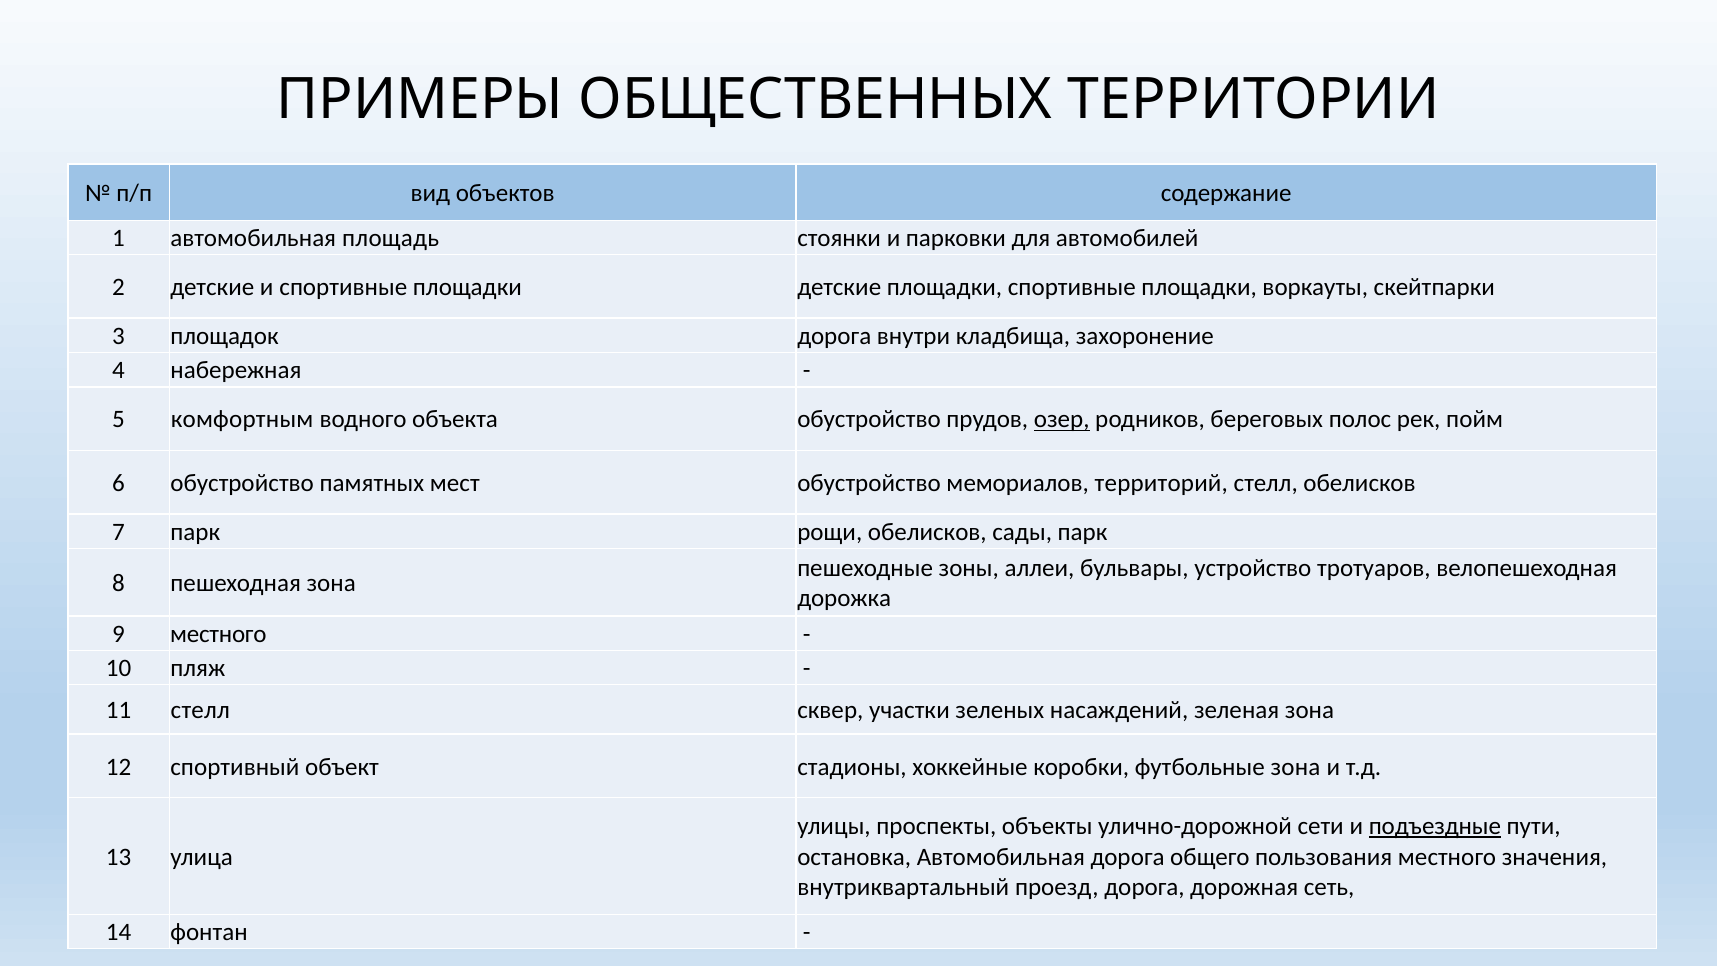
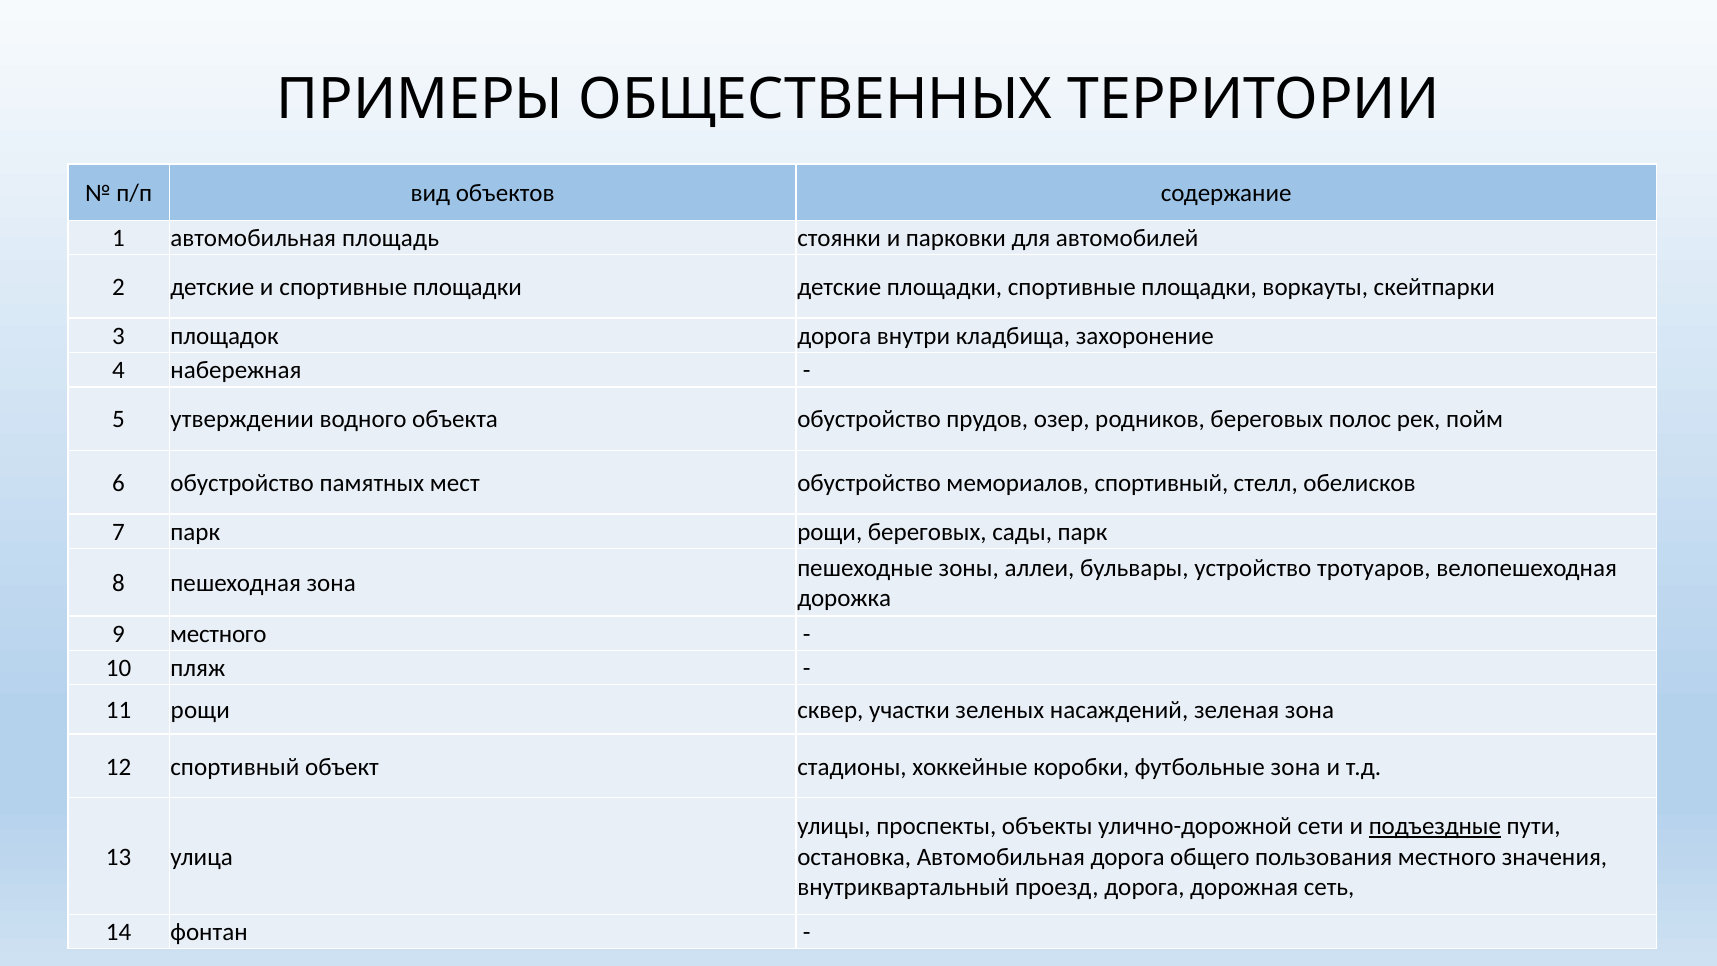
комфортным: комфортным -> утверждении (242, 420)
озер underline: present -> none (1062, 420)
мемориалов территорий: территорий -> спортивный (1162, 483)
рощи обелисков: обелисков -> береговых (927, 532)
11 стелл: стелл -> рощи (200, 710)
